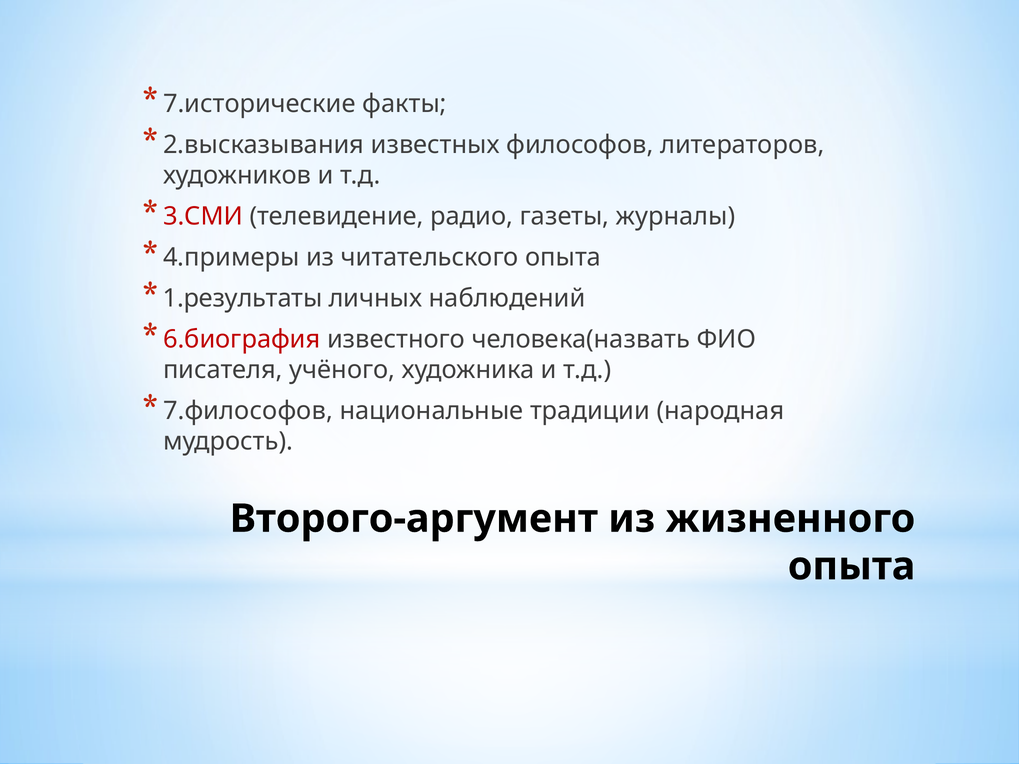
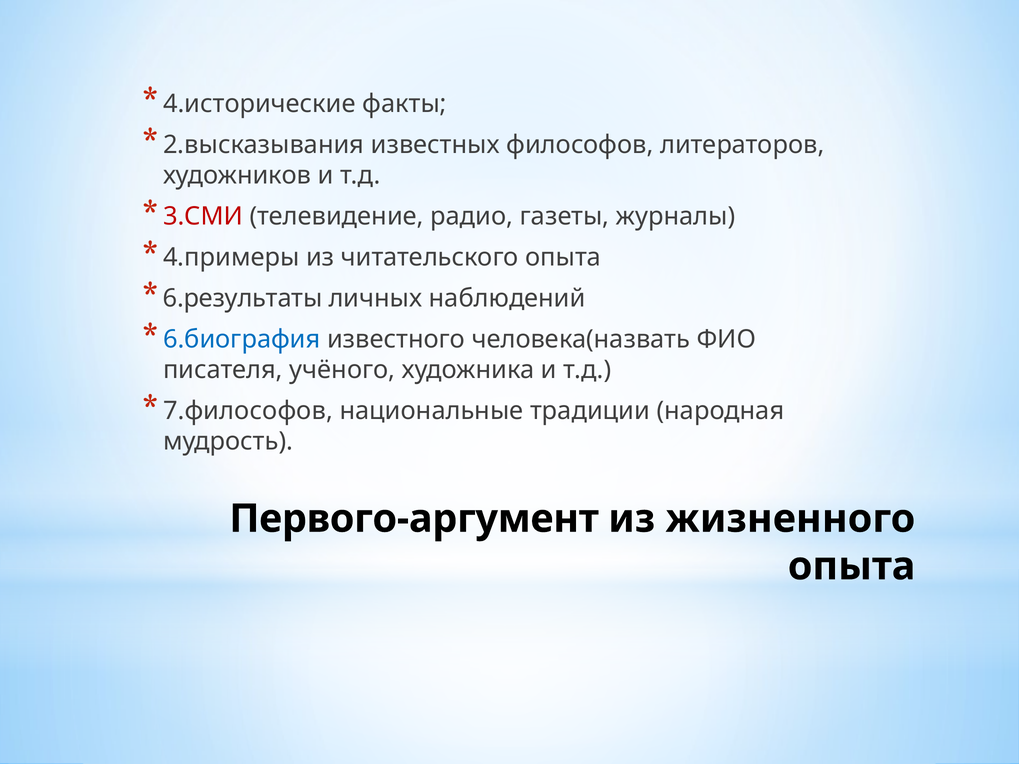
7.исторические: 7.исторические -> 4.исторические (259, 104)
1.результаты: 1.результаты -> 6.результаты (243, 298)
6.биография colour: red -> blue (242, 339)
Второго-аргумент: Второго-аргумент -> Первого-аргумент (414, 519)
